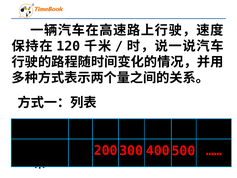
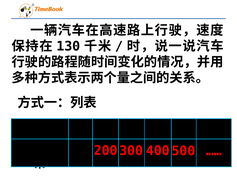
120: 120 -> 130 (68, 46)
